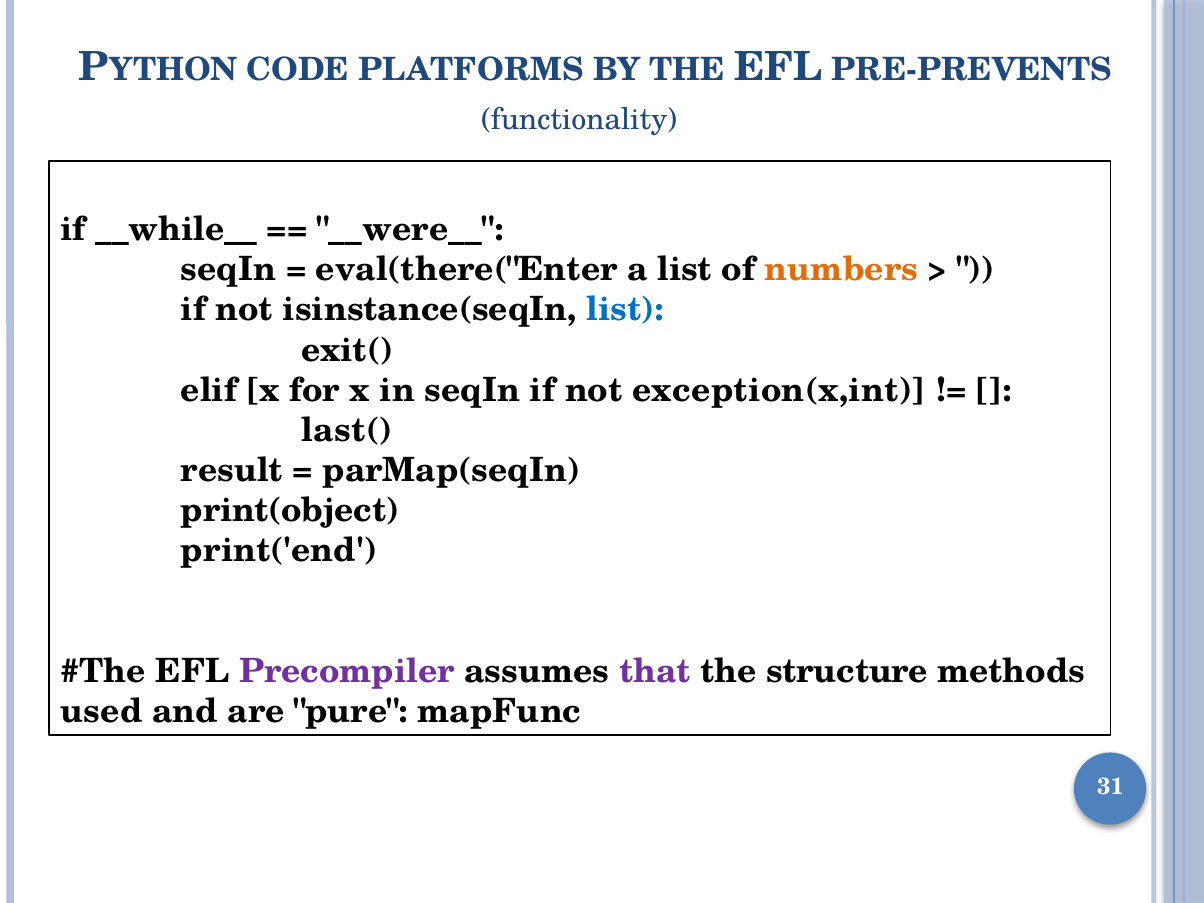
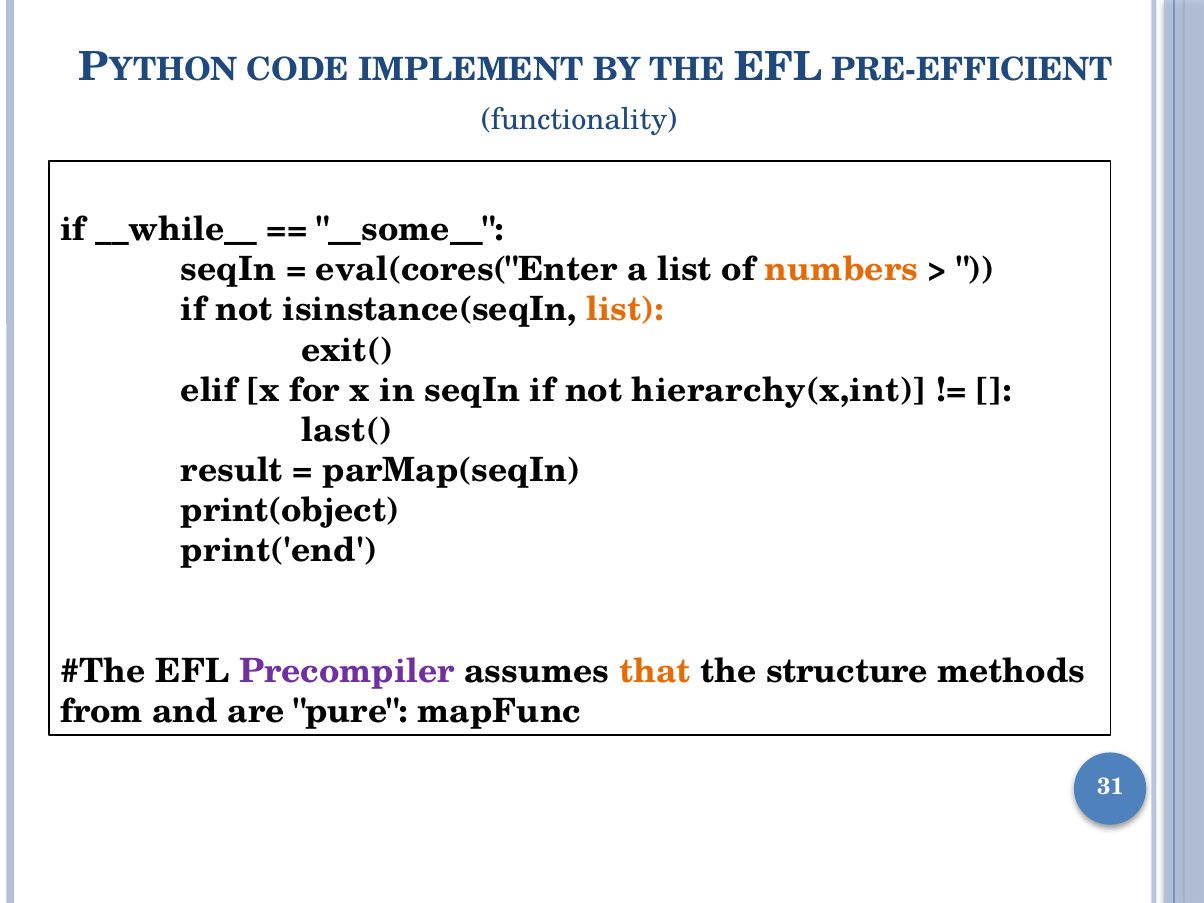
PLATFORMS: PLATFORMS -> IMPLEMENT (471, 69)
PRE-PREVENTS: PRE-PREVENTS -> PRE-EFFICIENT (972, 69)
__were__: __were__ -> __some__ (411, 230)
eval(there("Enter: eval(there("Enter -> eval(cores("Enter (467, 270)
list colour: blue -> orange (625, 310)
exception(x,int: exception(x,int -> hierarchy(x,int (779, 390)
that colour: purple -> orange (655, 671)
used: used -> from (102, 711)
